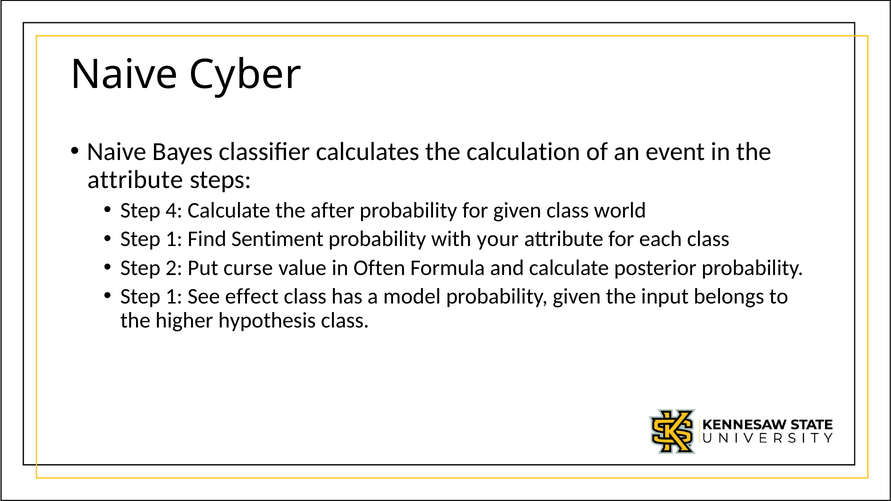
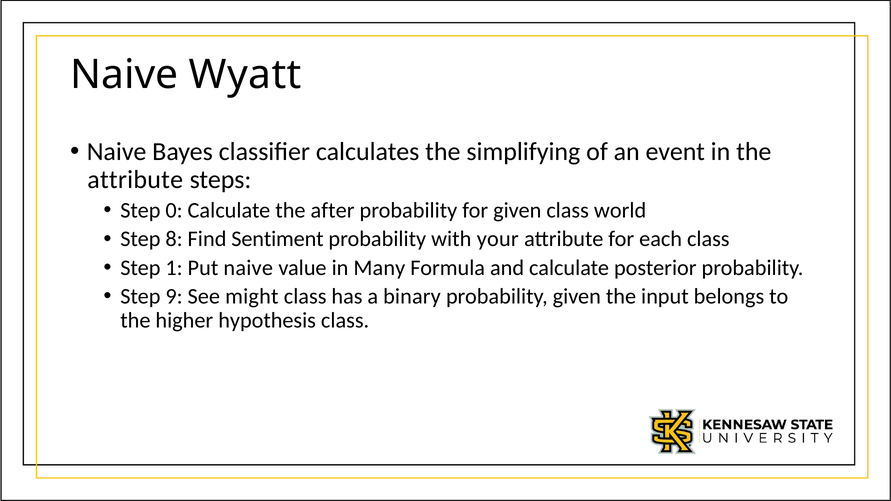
Cyber: Cyber -> Wyatt (245, 75)
calculation: calculation -> simplifying (523, 152)
4: 4 -> 0 (174, 211)
1: 1 -> 8 (174, 239)
2: 2 -> 1 (174, 268)
Put curse: curse -> naive (248, 268)
Often: Often -> Many (379, 268)
1: 1 -> 9 (174, 297)
effect: effect -> might (252, 297)
model: model -> binary (412, 297)
